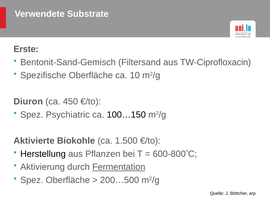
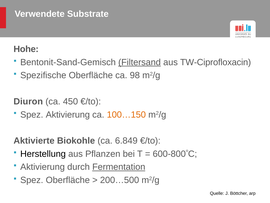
Erste: Erste -> Hohe (26, 49)
Filtersand underline: none -> present (140, 62)
10: 10 -> 98 (135, 75)
Spez Psychiatric: Psychiatric -> Aktivierung (68, 114)
100…150 colour: black -> orange (126, 114)
1.500: 1.500 -> 6.849 (126, 140)
